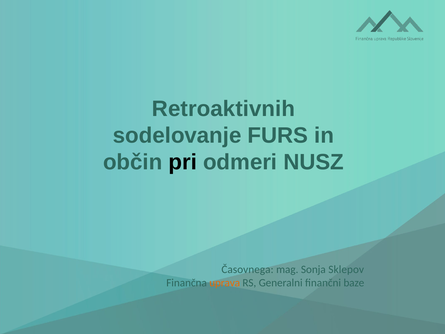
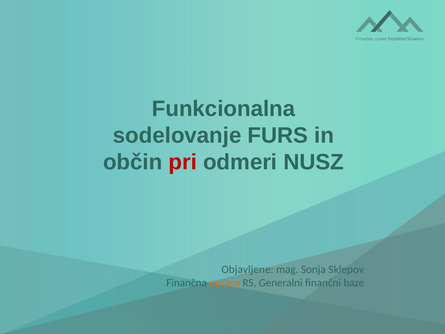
Retroaktivnih: Retroaktivnih -> Funkcionalna (224, 109)
pri colour: black -> red (183, 162)
Časovnega: Časovnega -> Objavljene (248, 269)
